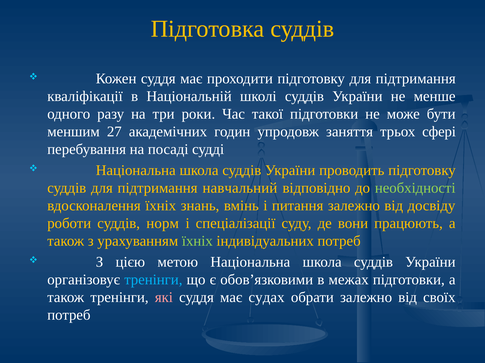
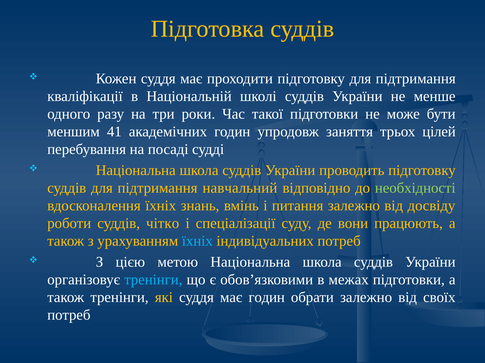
27: 27 -> 41 (114, 132)
сфері: сфері -> цілей (439, 132)
норм: норм -> чітко (163, 224)
їхніх colour: light green -> light blue (197, 242)
які colour: pink -> yellow (164, 298)
має судах: судах -> годин (267, 298)
